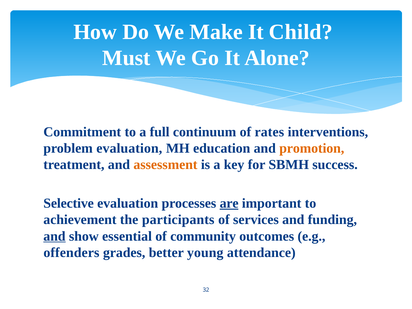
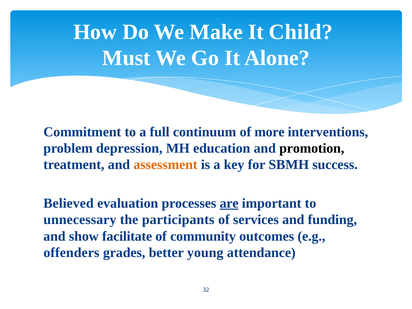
rates: rates -> more (269, 132)
problem evaluation: evaluation -> depression (129, 148)
promotion colour: orange -> black (312, 148)
Selective: Selective -> Believed (69, 203)
achievement: achievement -> unnecessary (80, 220)
and underline: present -> none (54, 236)
essential: essential -> facilitate (127, 236)
